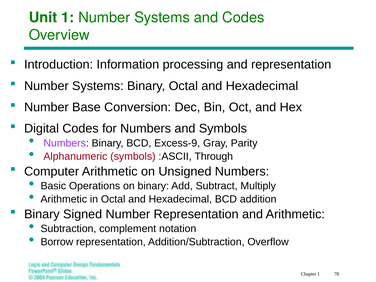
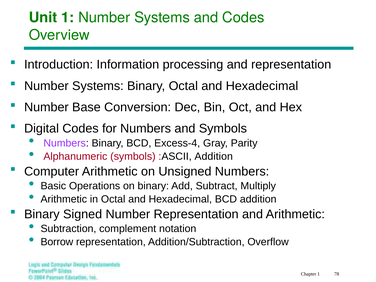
Excess-9: Excess-9 -> Excess-4 (177, 143)
:ASCII Through: Through -> Addition (214, 156)
